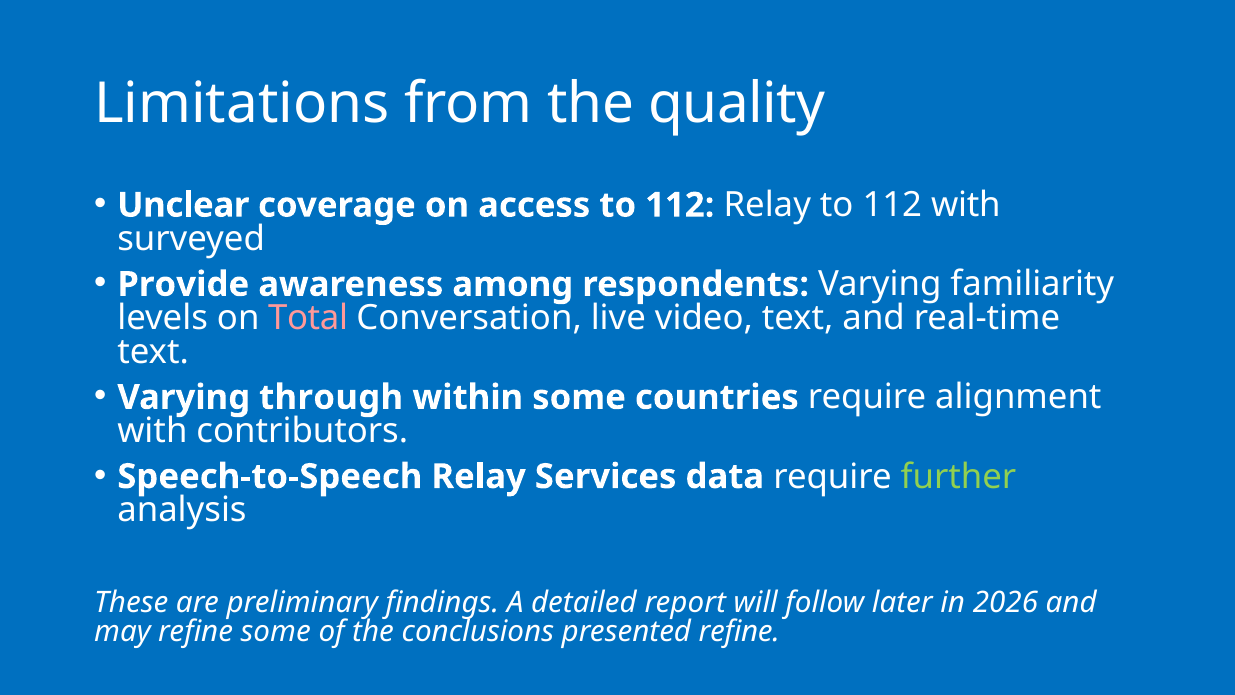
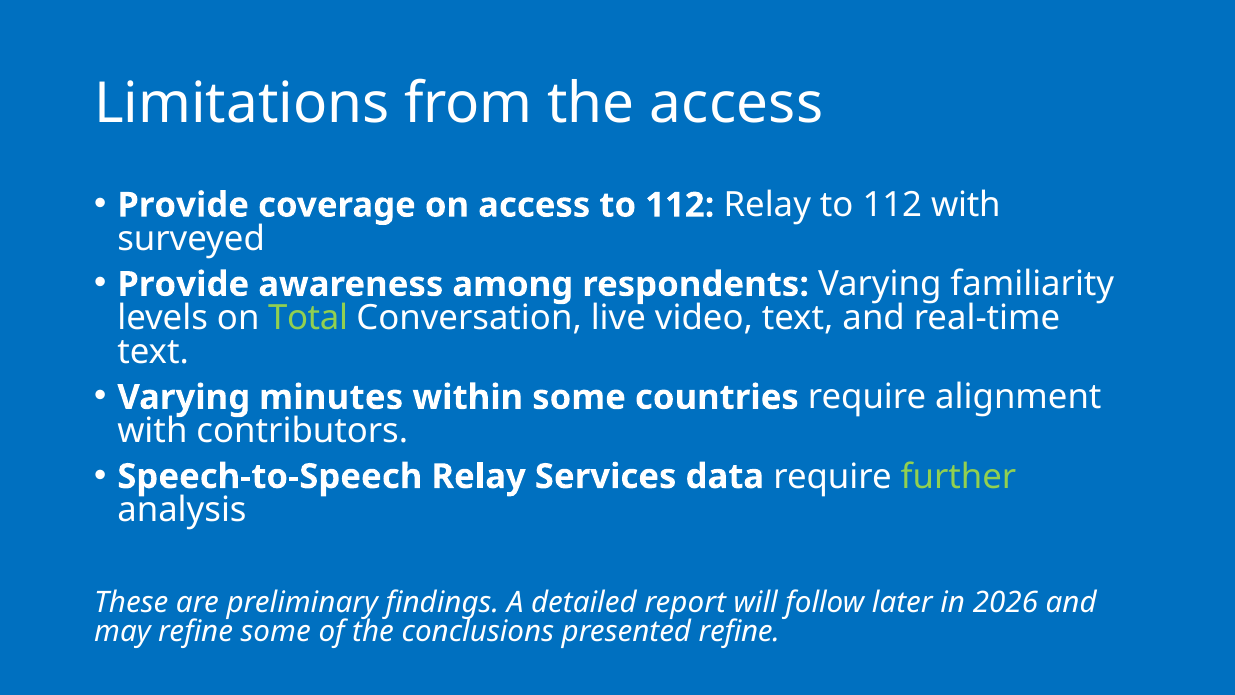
the quality: quality -> access (736, 104)
Unclear: Unclear -> Provide (183, 205)
Total colour: pink -> light green (308, 318)
through: through -> minutes (331, 397)
